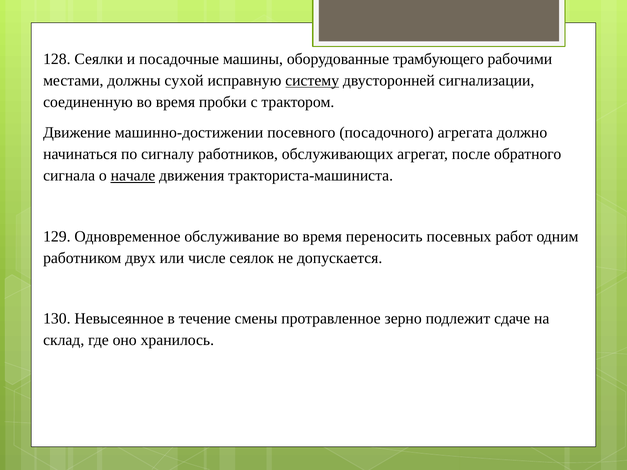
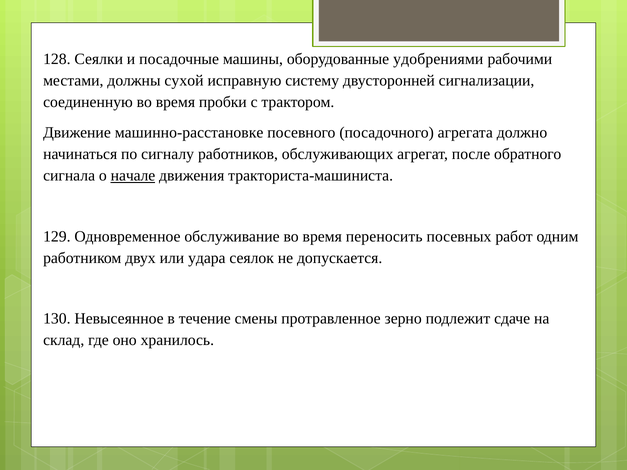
трамбующего: трамбующего -> удобрениями (438, 59)
систему underline: present -> none (312, 81)
машинно-достижении: машинно-достижении -> машинно-расстановке (189, 133)
числе: числе -> удара (207, 258)
